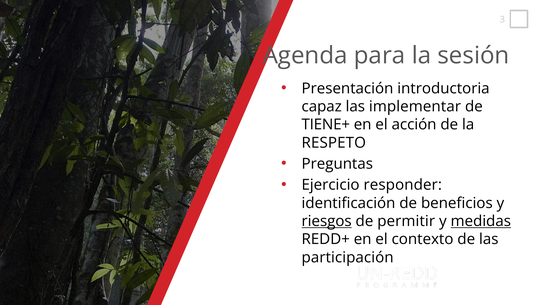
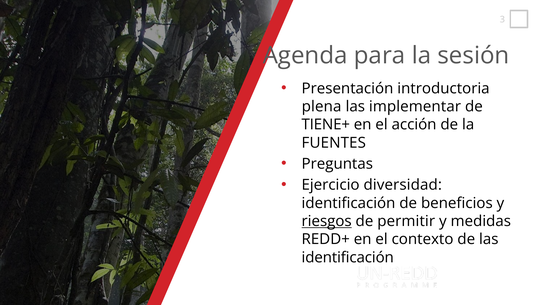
capaz: capaz -> plena (322, 107)
RESPETO: RESPETO -> FUENTES (334, 143)
responder: responder -> diversidad (403, 185)
medidas underline: present -> none (481, 222)
participación: participación -> identificación (348, 258)
